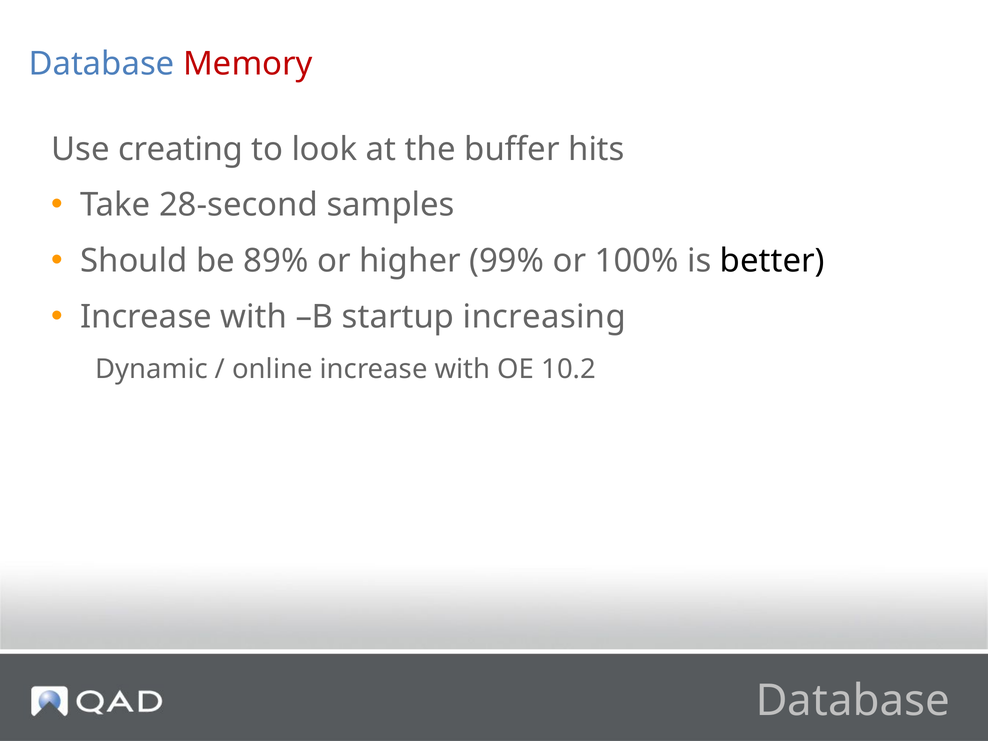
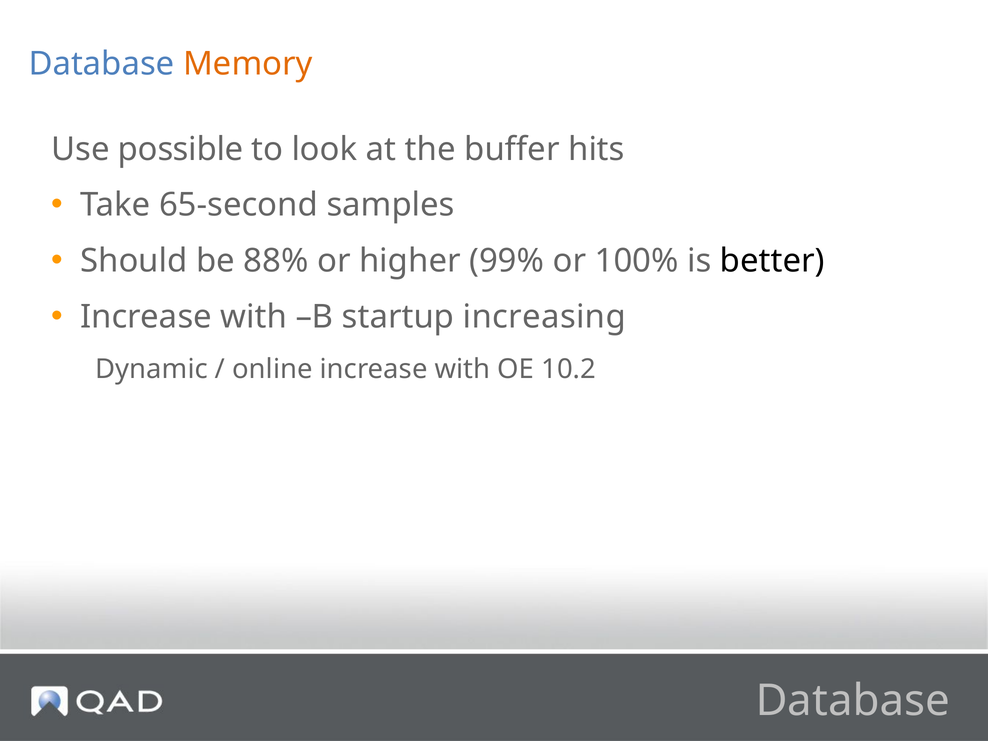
Memory colour: red -> orange (248, 64)
creating: creating -> possible (181, 149)
28-second: 28-second -> 65-second (239, 205)
89%: 89% -> 88% (276, 261)
